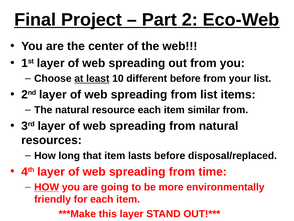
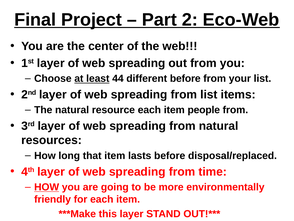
10: 10 -> 44 (118, 78)
similar: similar -> people (204, 110)
